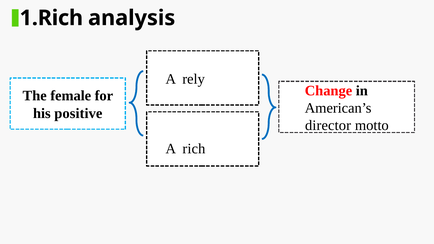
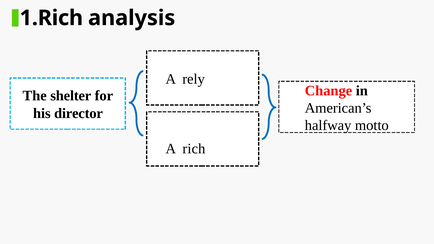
female: female -> shelter (71, 96)
positive: positive -> director (78, 113)
director: director -> halfway (328, 125)
